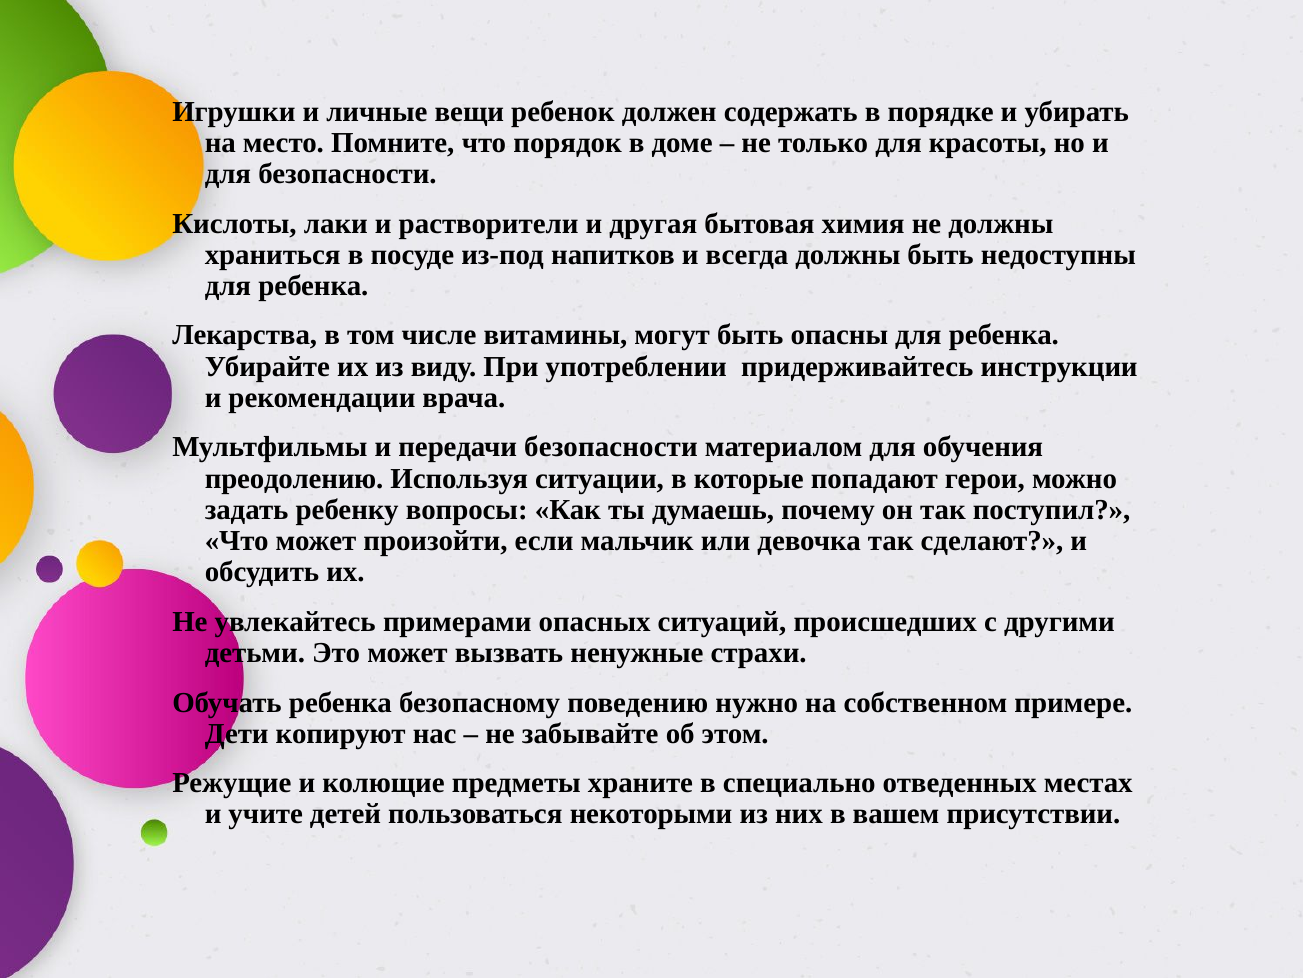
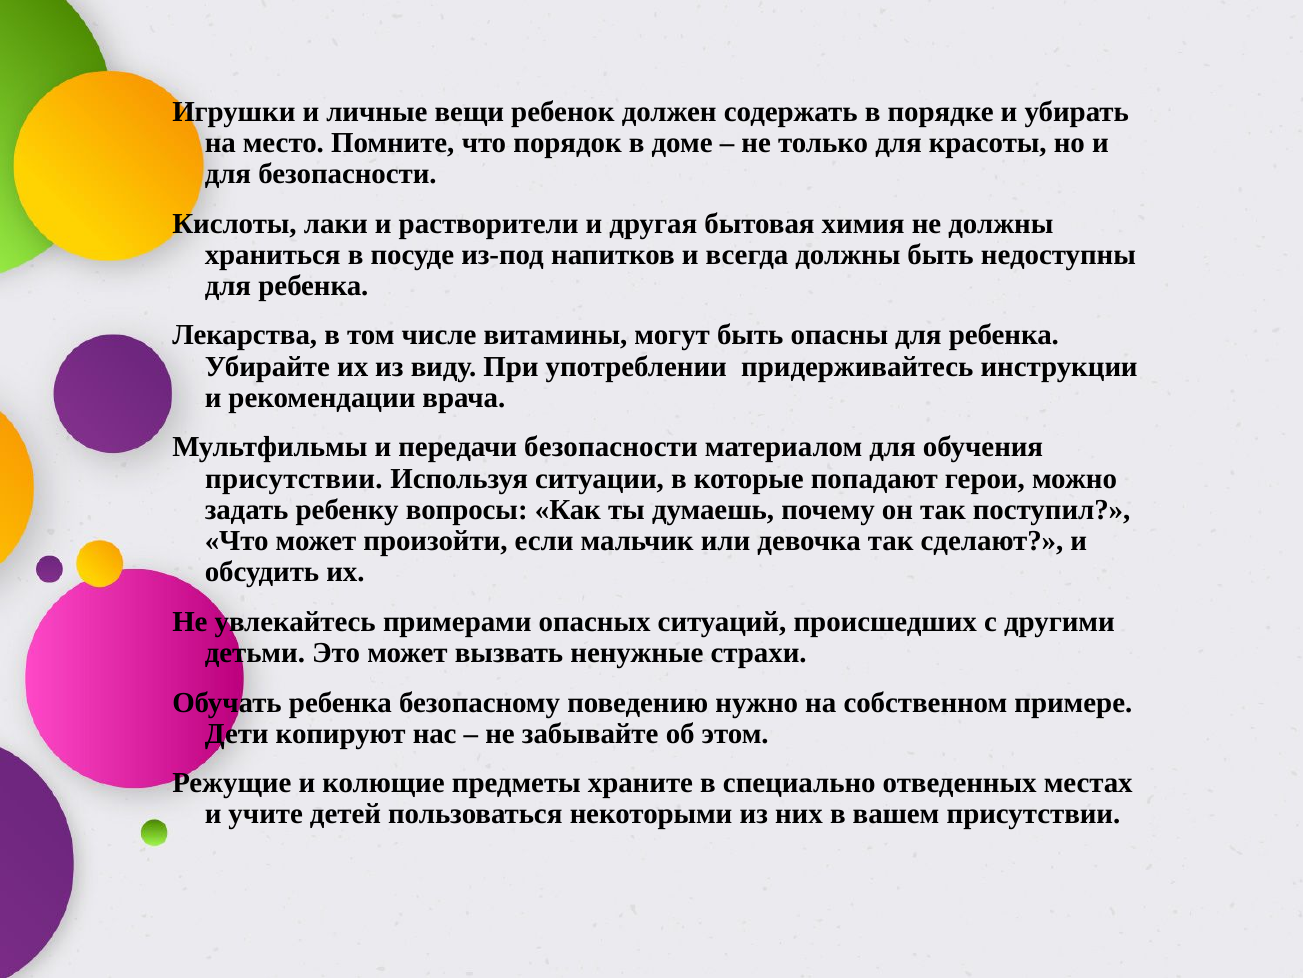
преодолению: преодолению -> присутствии (294, 478)
